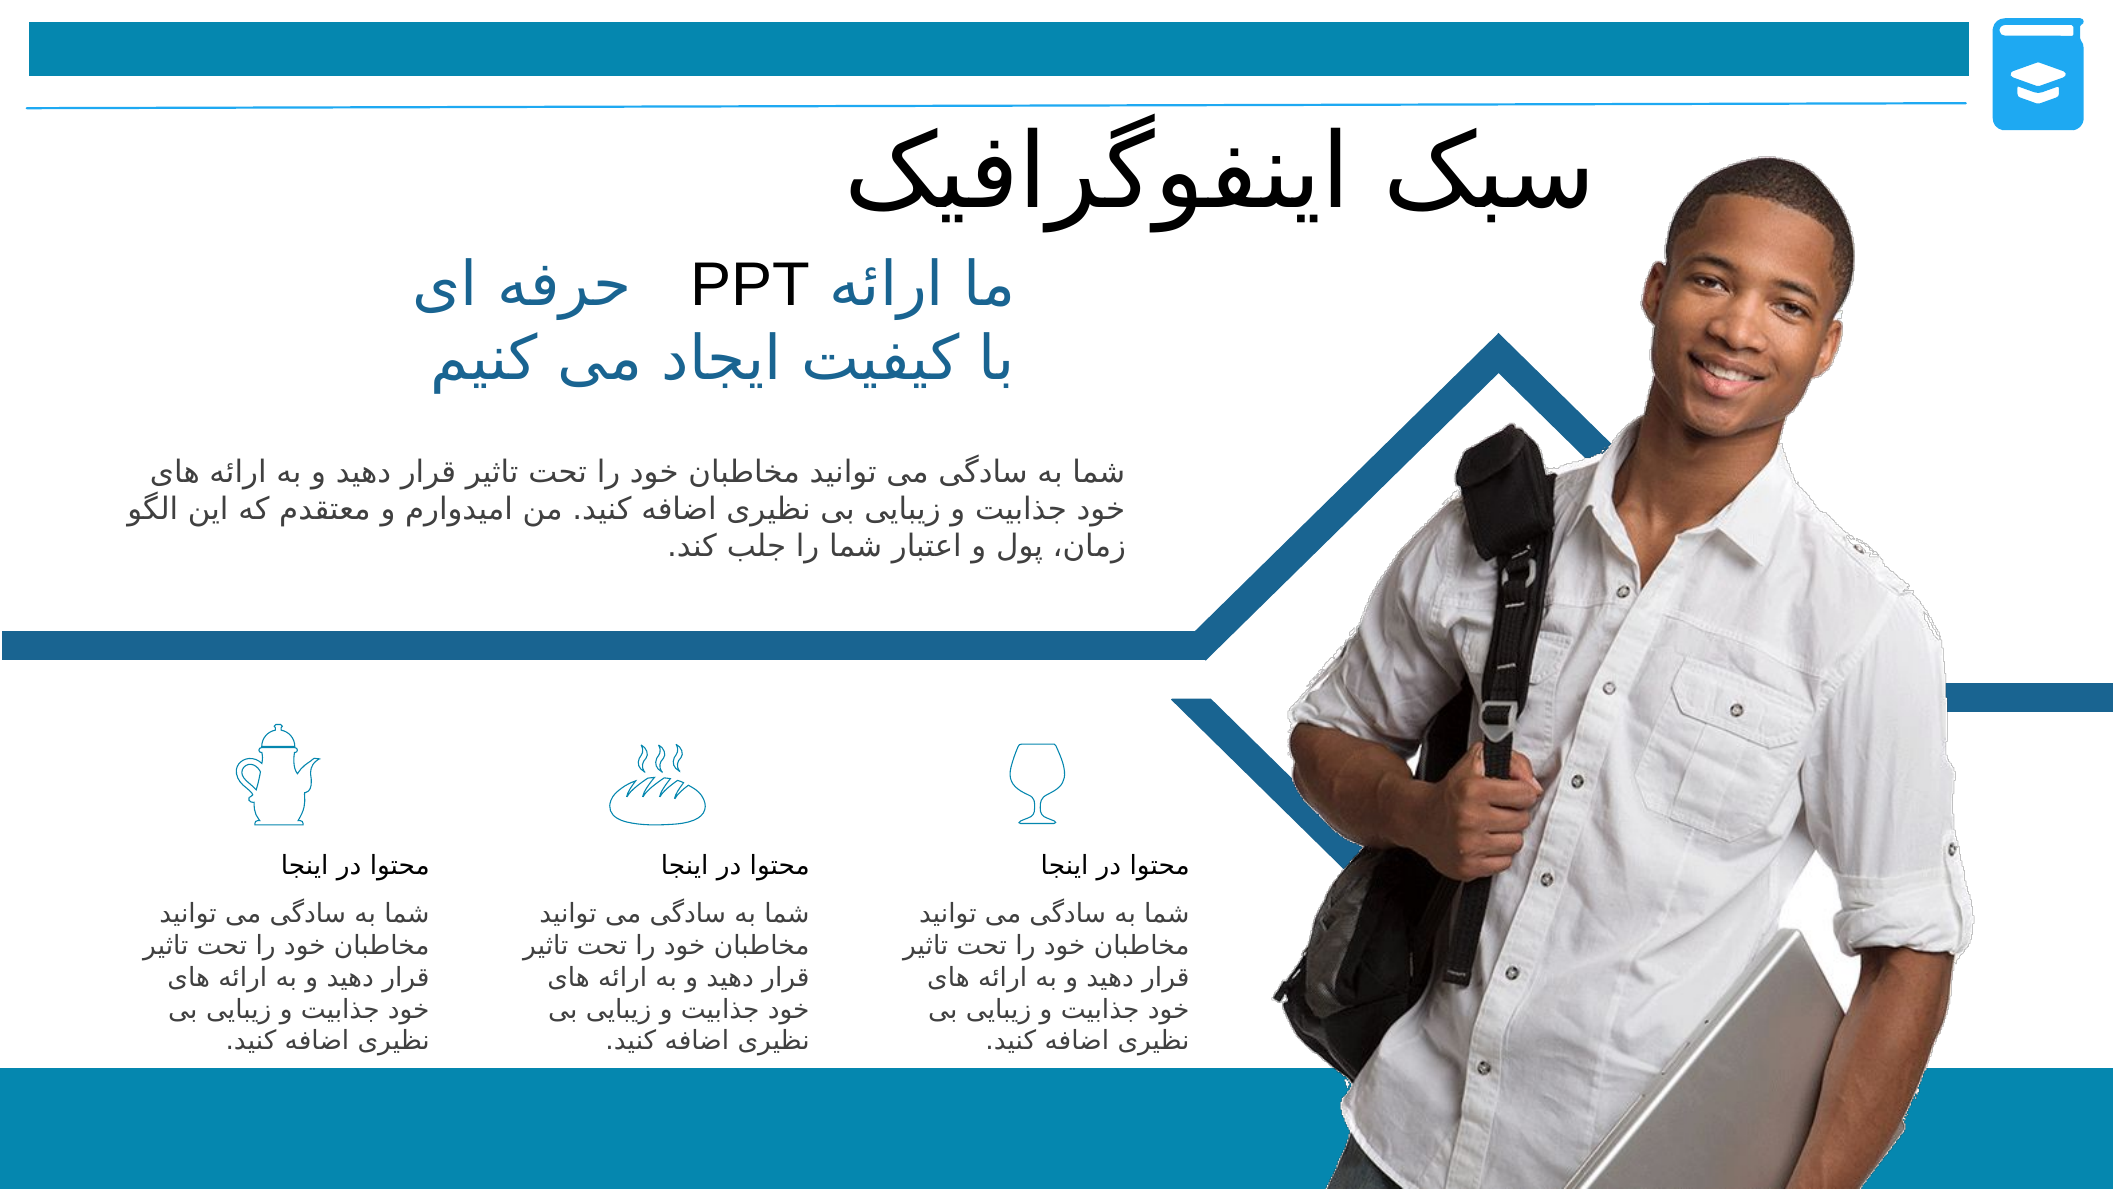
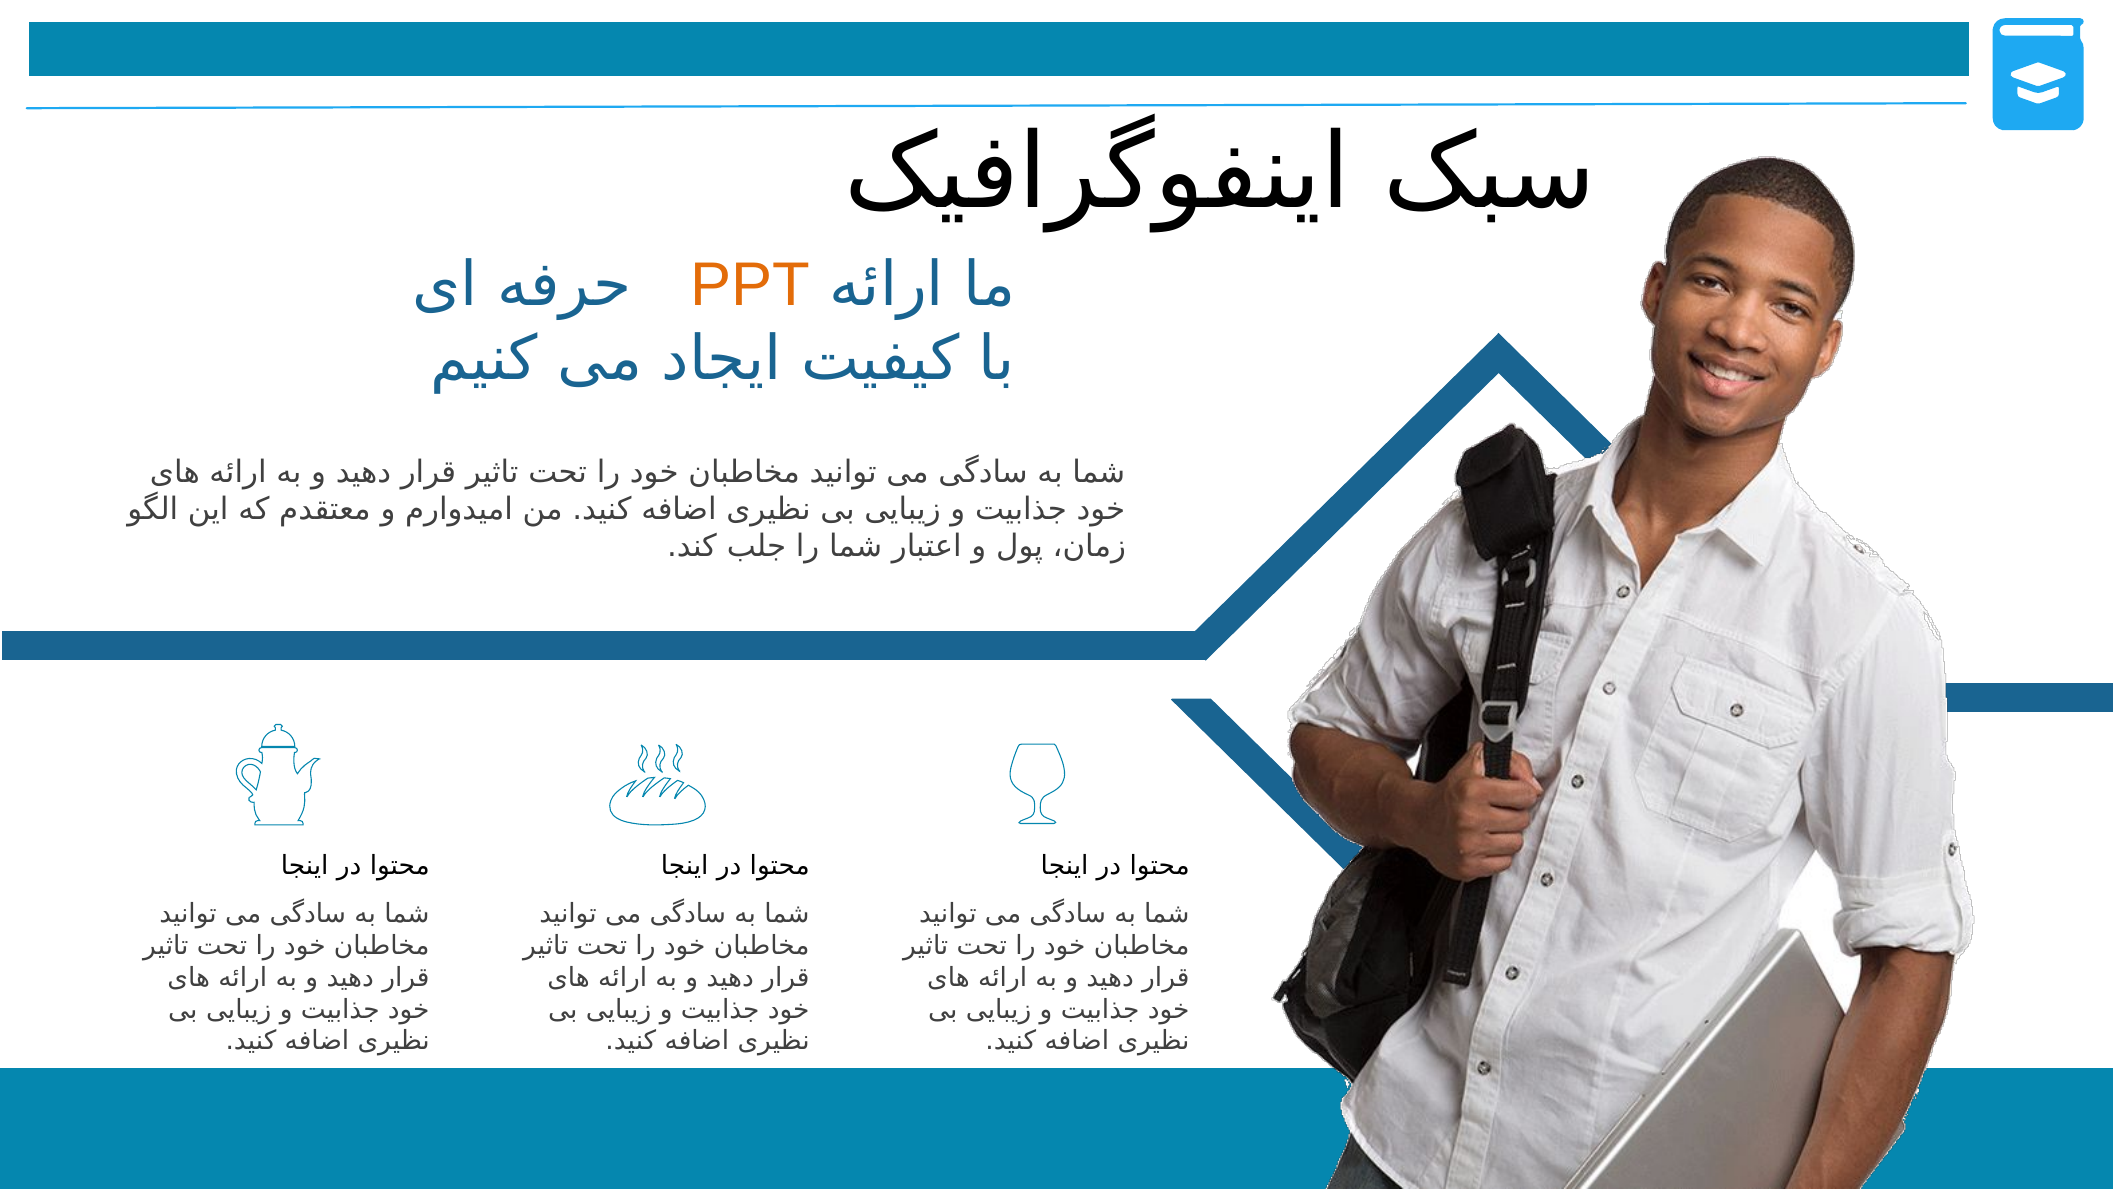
PPT colour: black -> orange (750, 286)
